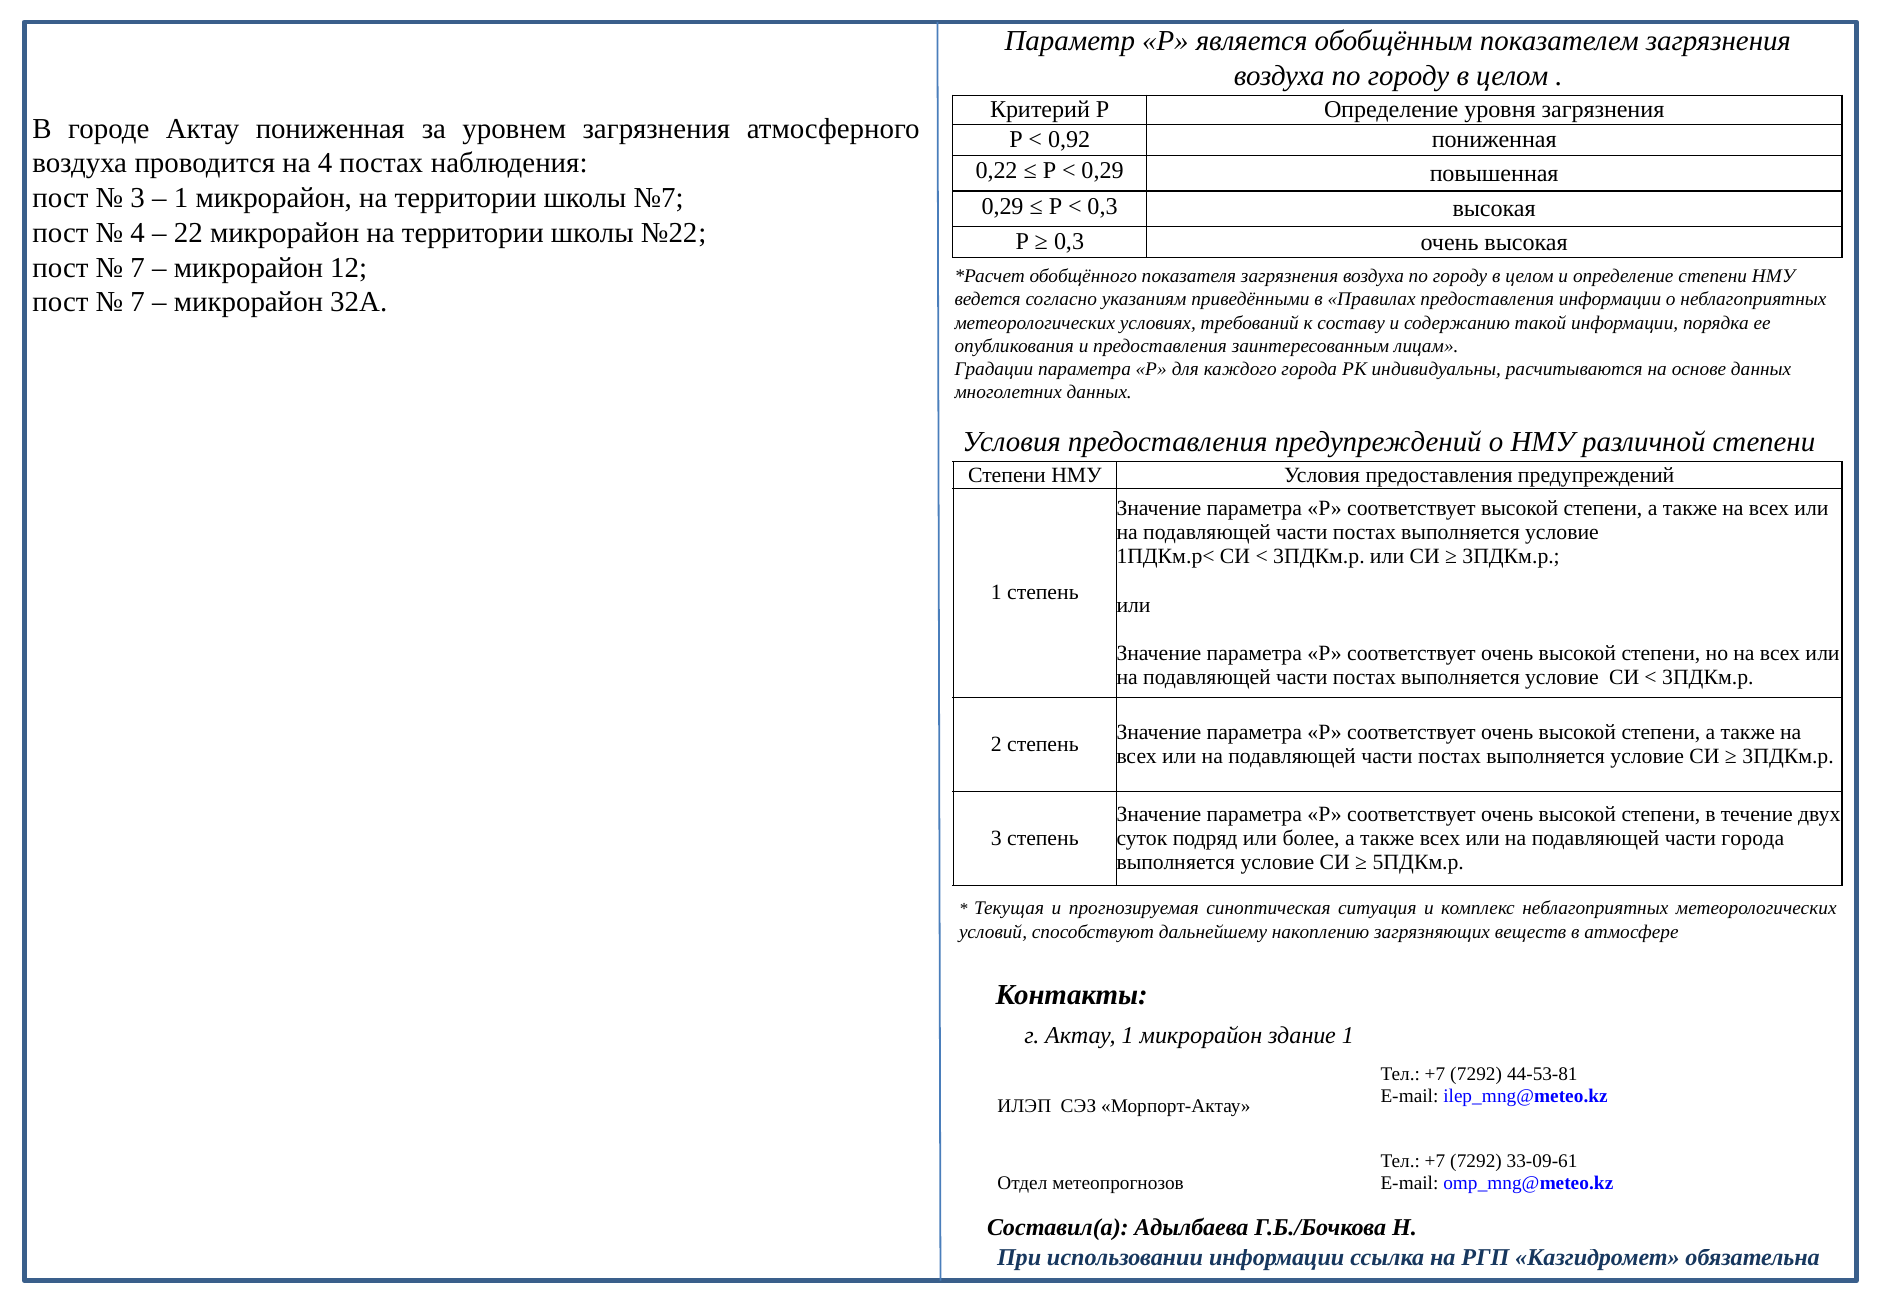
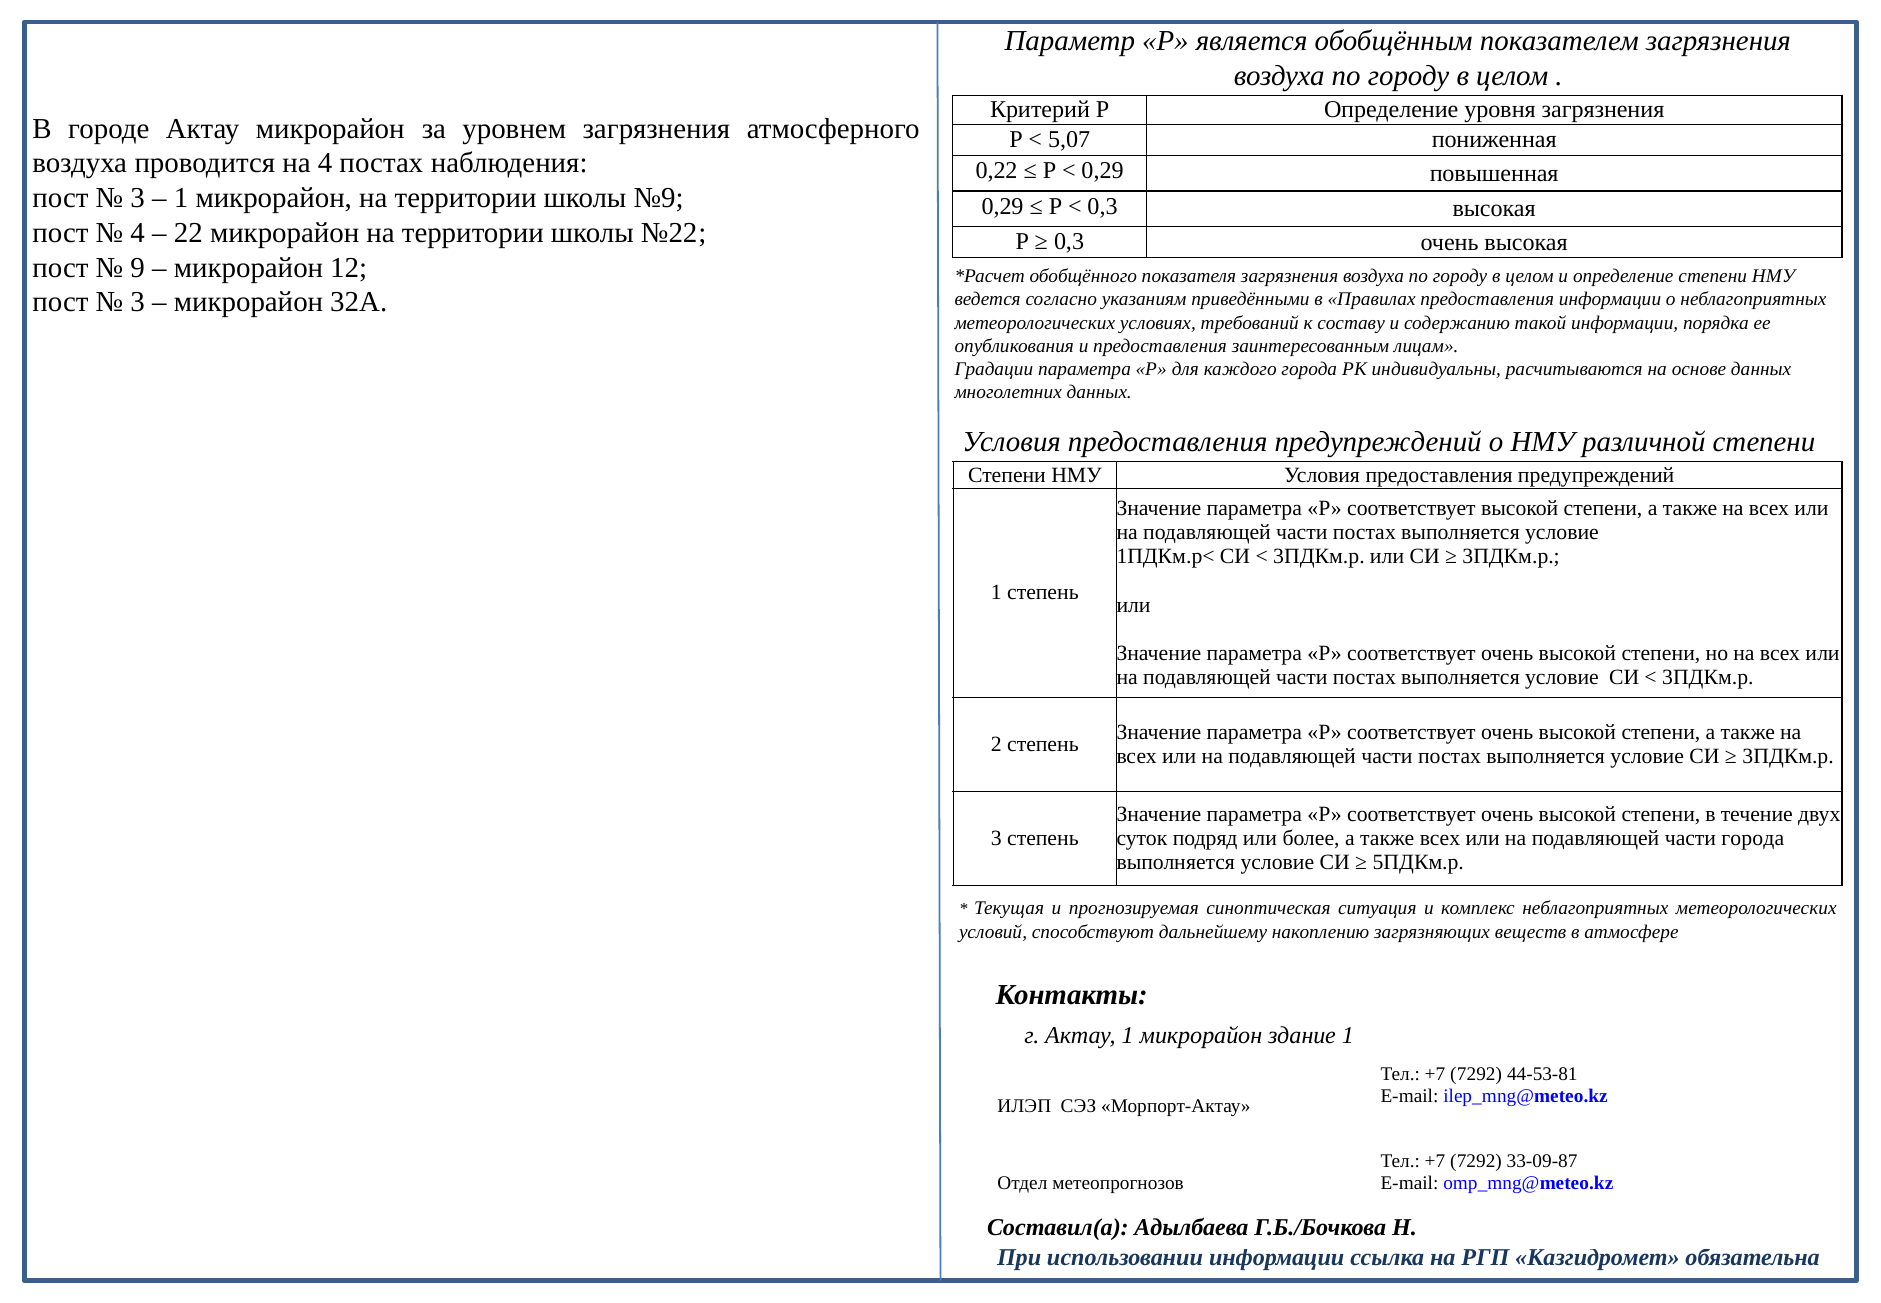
Актау пониженная: пониженная -> микрорайон (330, 128)
0,92: 0,92 -> 5,07 (1069, 140)
№7: №7 -> №9 (659, 198)
7: 7 -> 9 (138, 267)
7: 7 -> 3 (138, 302)
33-09-61: 33-09-61 -> 33-09-87 (1542, 1161)
